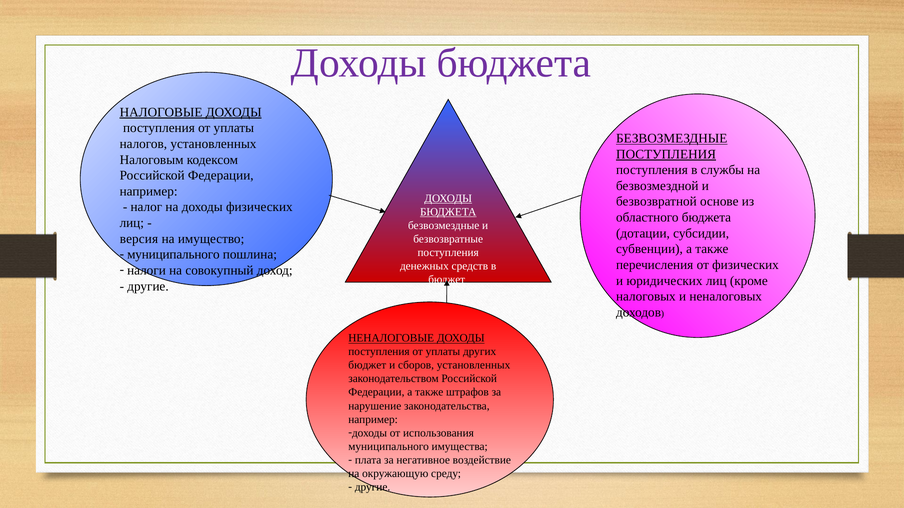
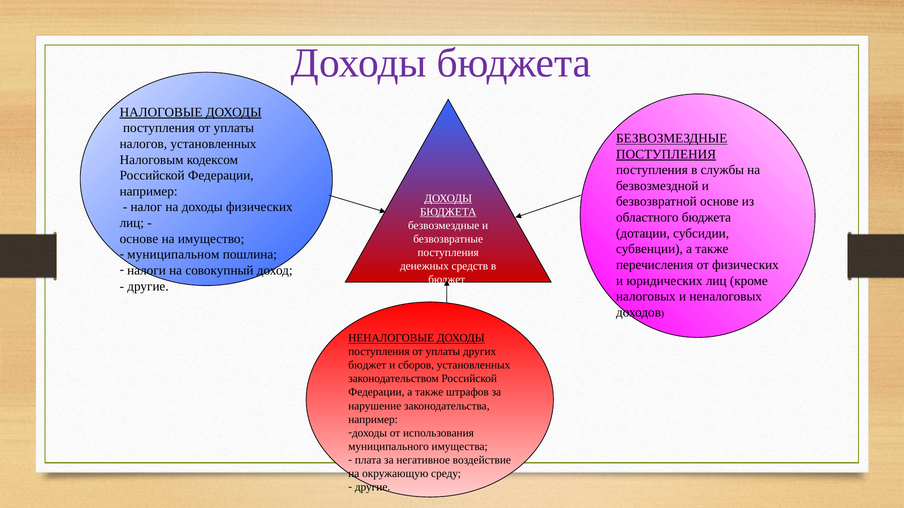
версия: версия -> основе (139, 239)
муниципального: муниципального -> муниципальном (173, 255)
